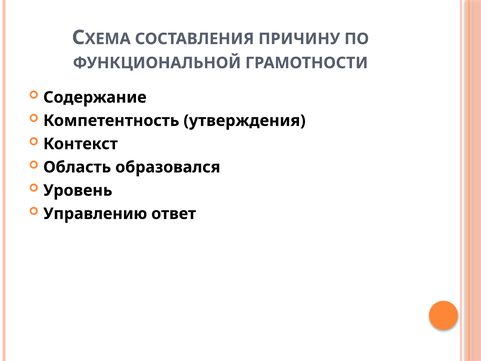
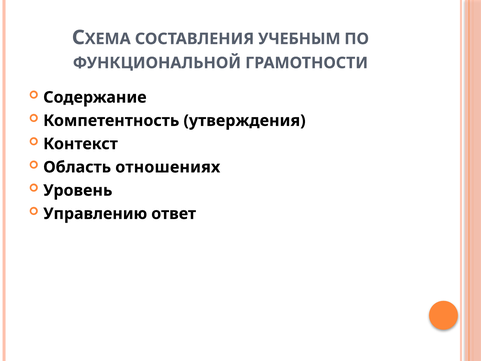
ПРИЧИНУ: ПРИЧИНУ -> УЧЕБНЫМ (299, 39)
образовался: образовался -> отношениях (168, 167)
